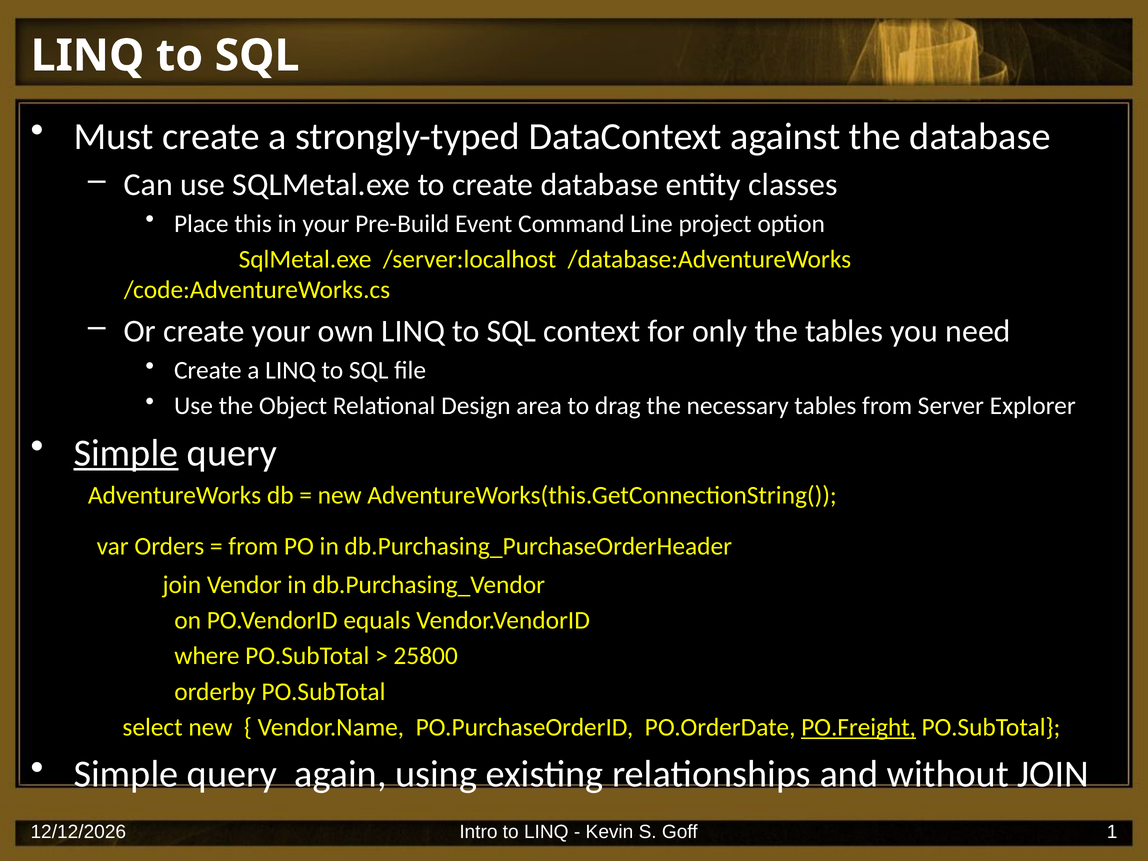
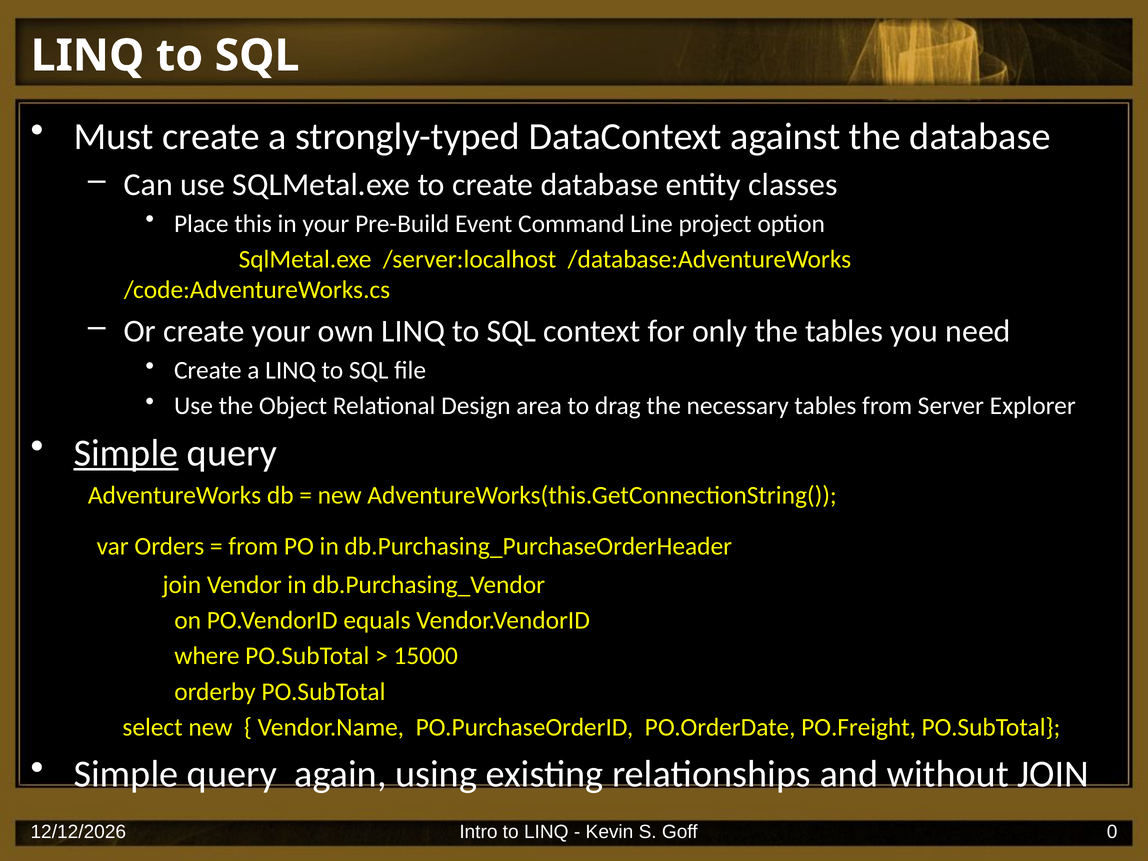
25800: 25800 -> 15000 (426, 656)
PO.Freight underline: present -> none (859, 727)
1: 1 -> 0 (1112, 832)
